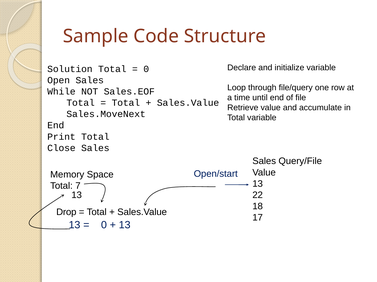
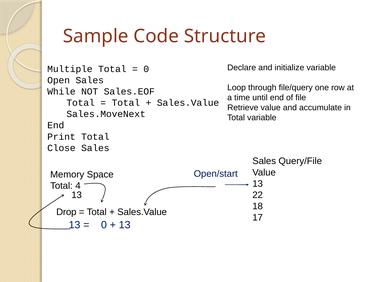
Solution: Solution -> Multiple (70, 69)
7: 7 -> 4 (78, 186)
